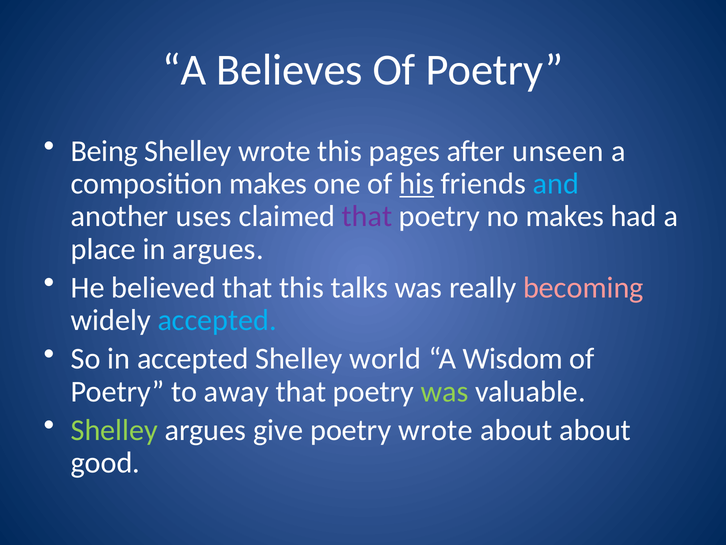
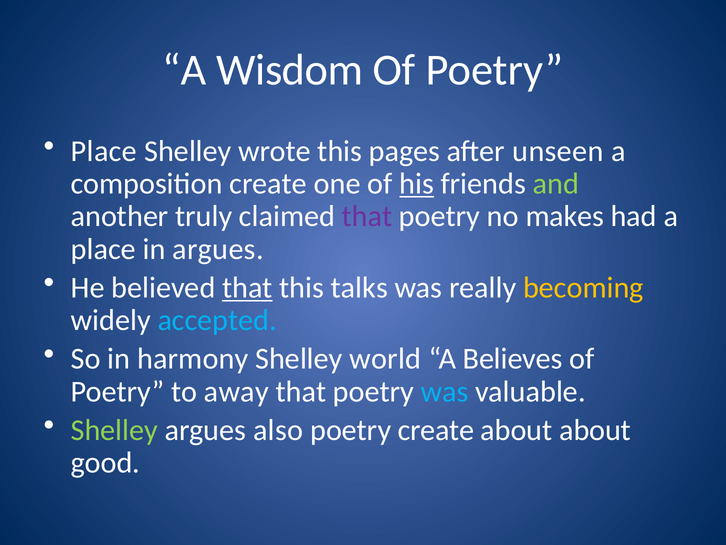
Believes: Believes -> Wisdom (290, 70)
Being: Being -> Place (104, 151)
composition makes: makes -> create (268, 184)
and colour: light blue -> light green (556, 184)
uses: uses -> truly (204, 216)
that underline: none -> present (247, 287)
becoming colour: pink -> yellow (583, 287)
in accepted: accepted -> harmony (193, 359)
Wisdom: Wisdom -> Believes (513, 359)
was colour: light green -> light blue (445, 391)
give: give -> also (278, 430)
poetry wrote: wrote -> create (436, 430)
